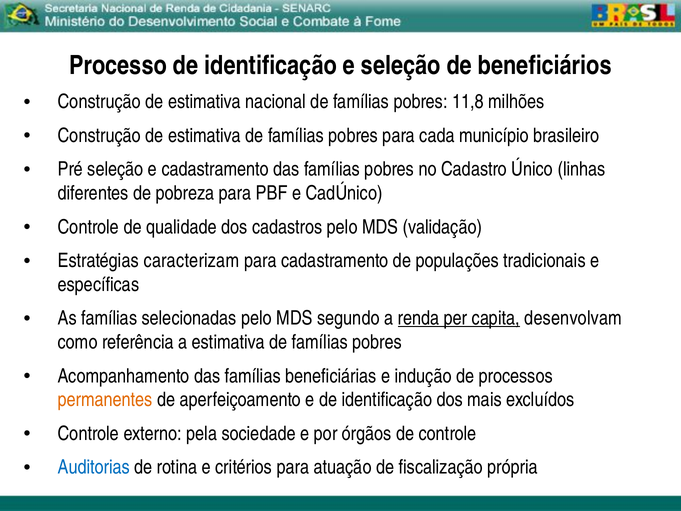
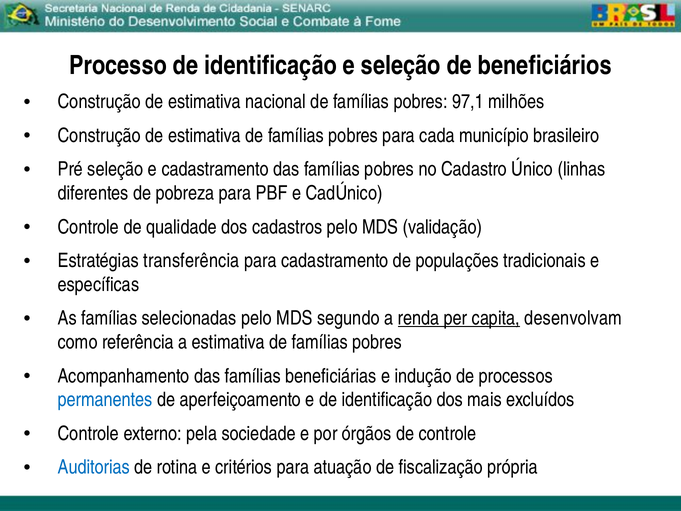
11,8: 11,8 -> 97,1 (468, 102)
caracterizam: caracterizam -> transferência (191, 261)
permanentes colour: orange -> blue (105, 400)
